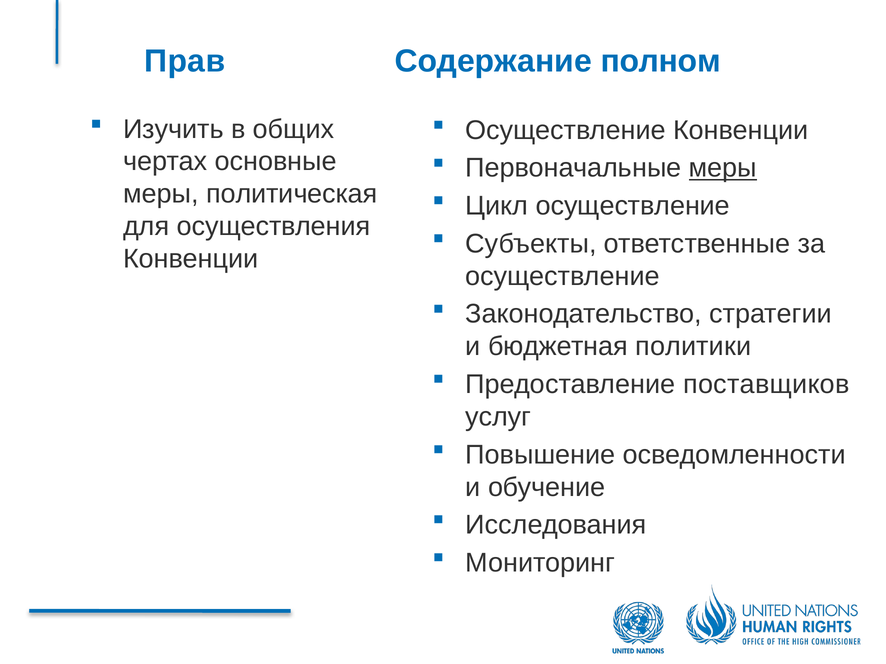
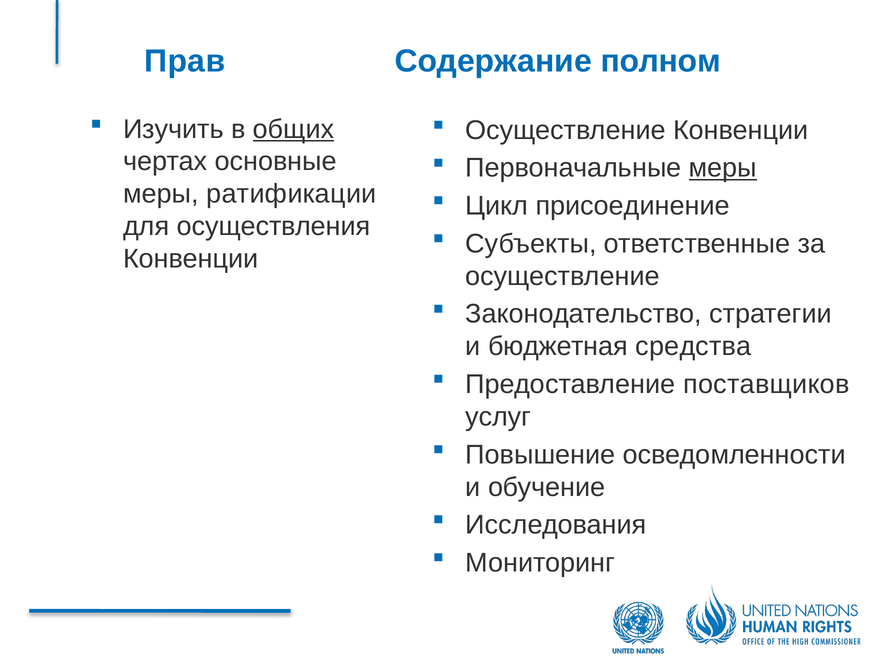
общих underline: none -> present (294, 129)
политическая: политическая -> ратификации (291, 194)
Цикл осуществление: осуществление -> присоединение (633, 206)
политики: политики -> средства (693, 347)
